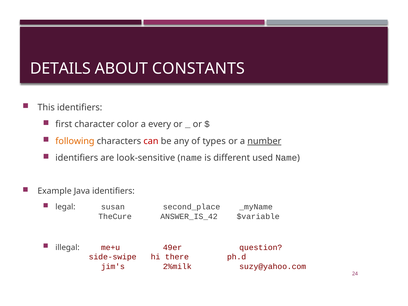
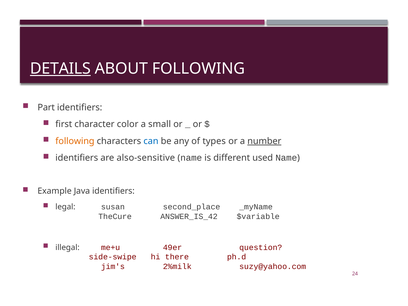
DETAILS underline: none -> present (60, 69)
ABOUT CONSTANTS: CONSTANTS -> FOLLOWING (198, 69)
This: This -> Part (46, 108)
every: every -> small (160, 124)
can colour: red -> blue (151, 141)
look-sensitive: look-sensitive -> also-sensitive (146, 158)
